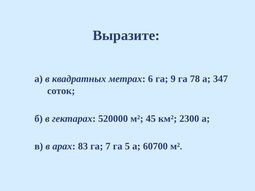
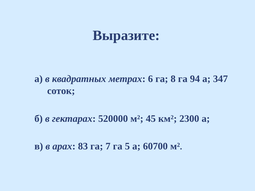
9: 9 -> 8 (173, 79)
78: 78 -> 94 (195, 79)
